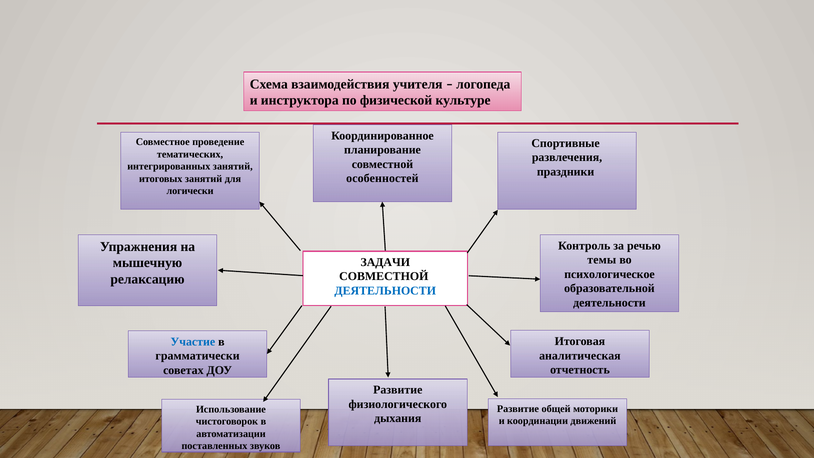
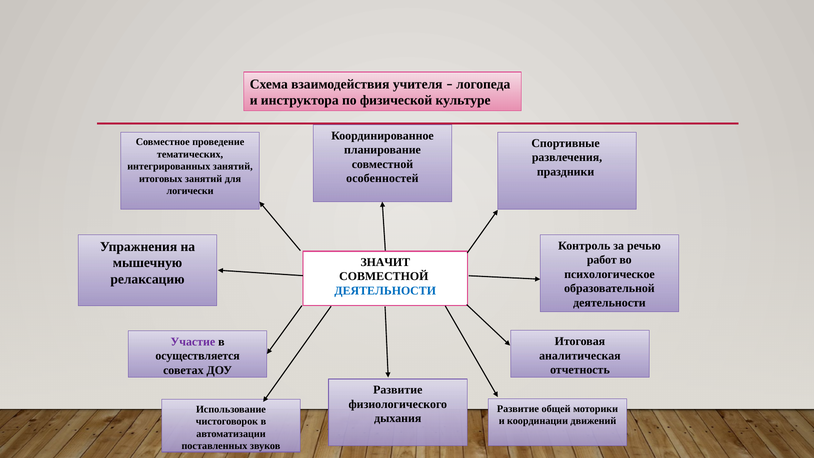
темы: темы -> работ (602, 260)
ЗАДАЧИ: ЗАДАЧИ -> ЗНАЧИТ (385, 262)
Участие colour: blue -> purple (193, 342)
грамматически: грамматически -> осуществляется (198, 356)
